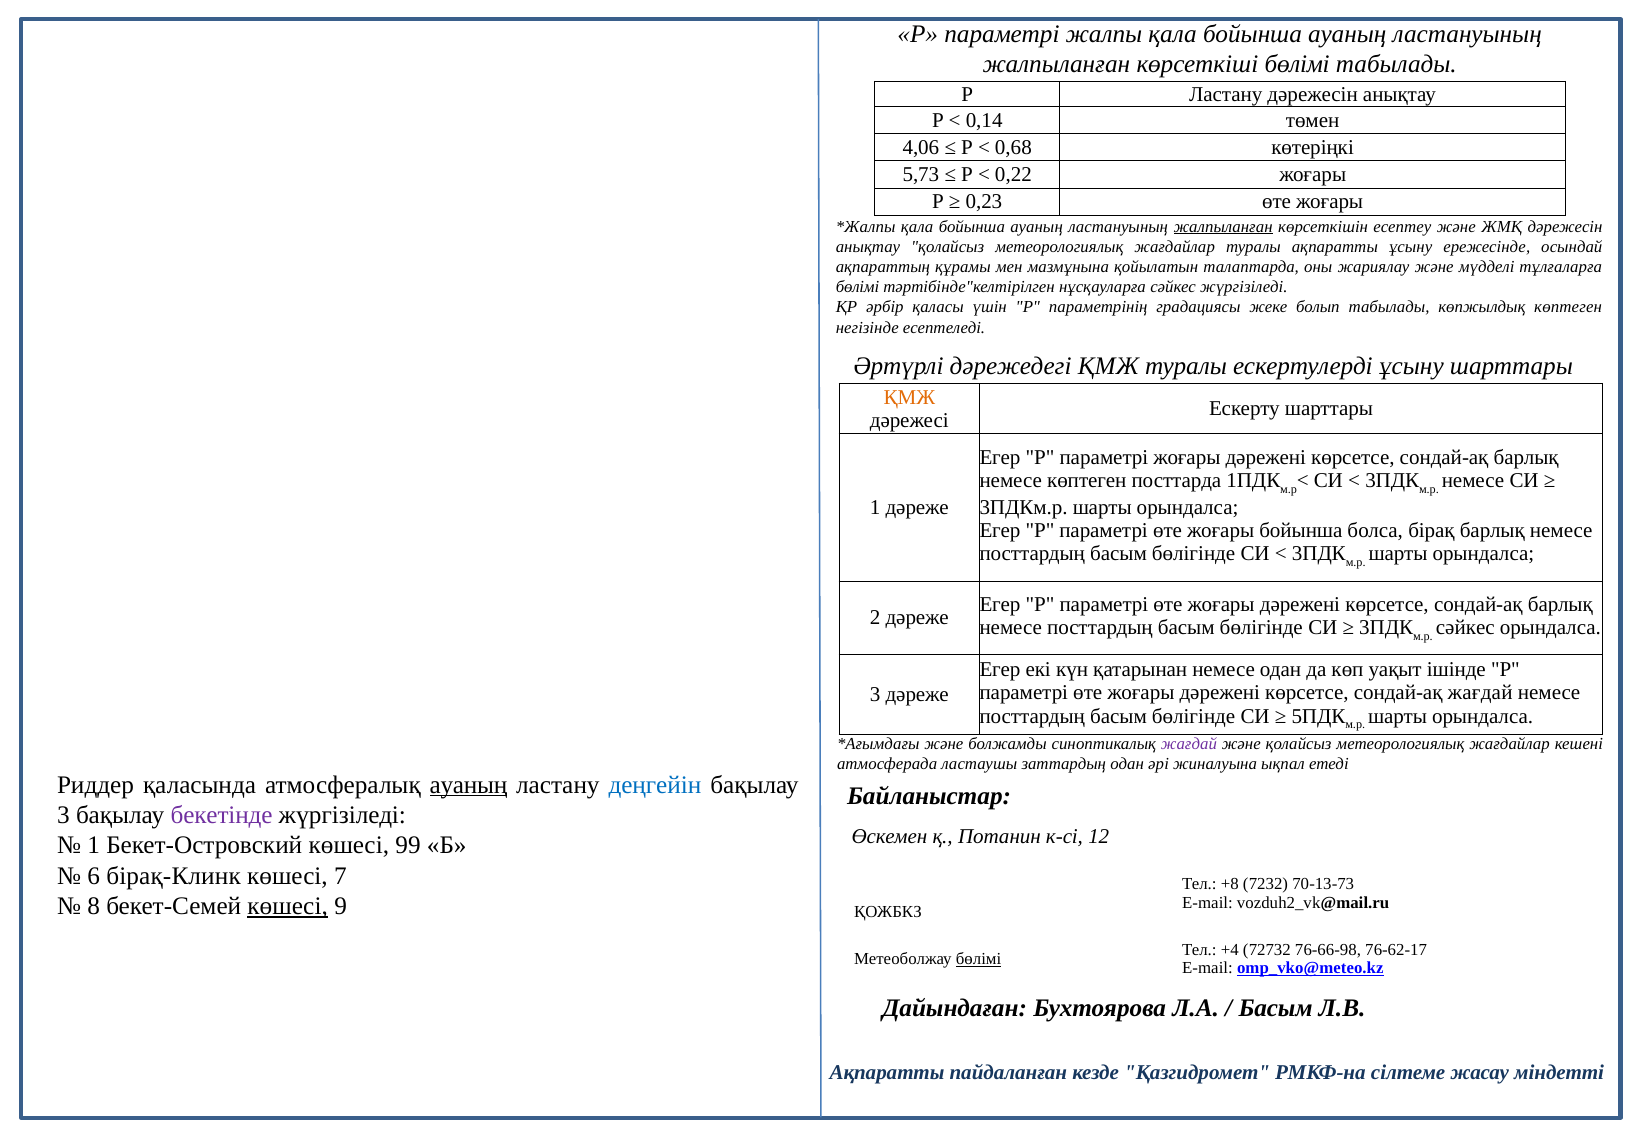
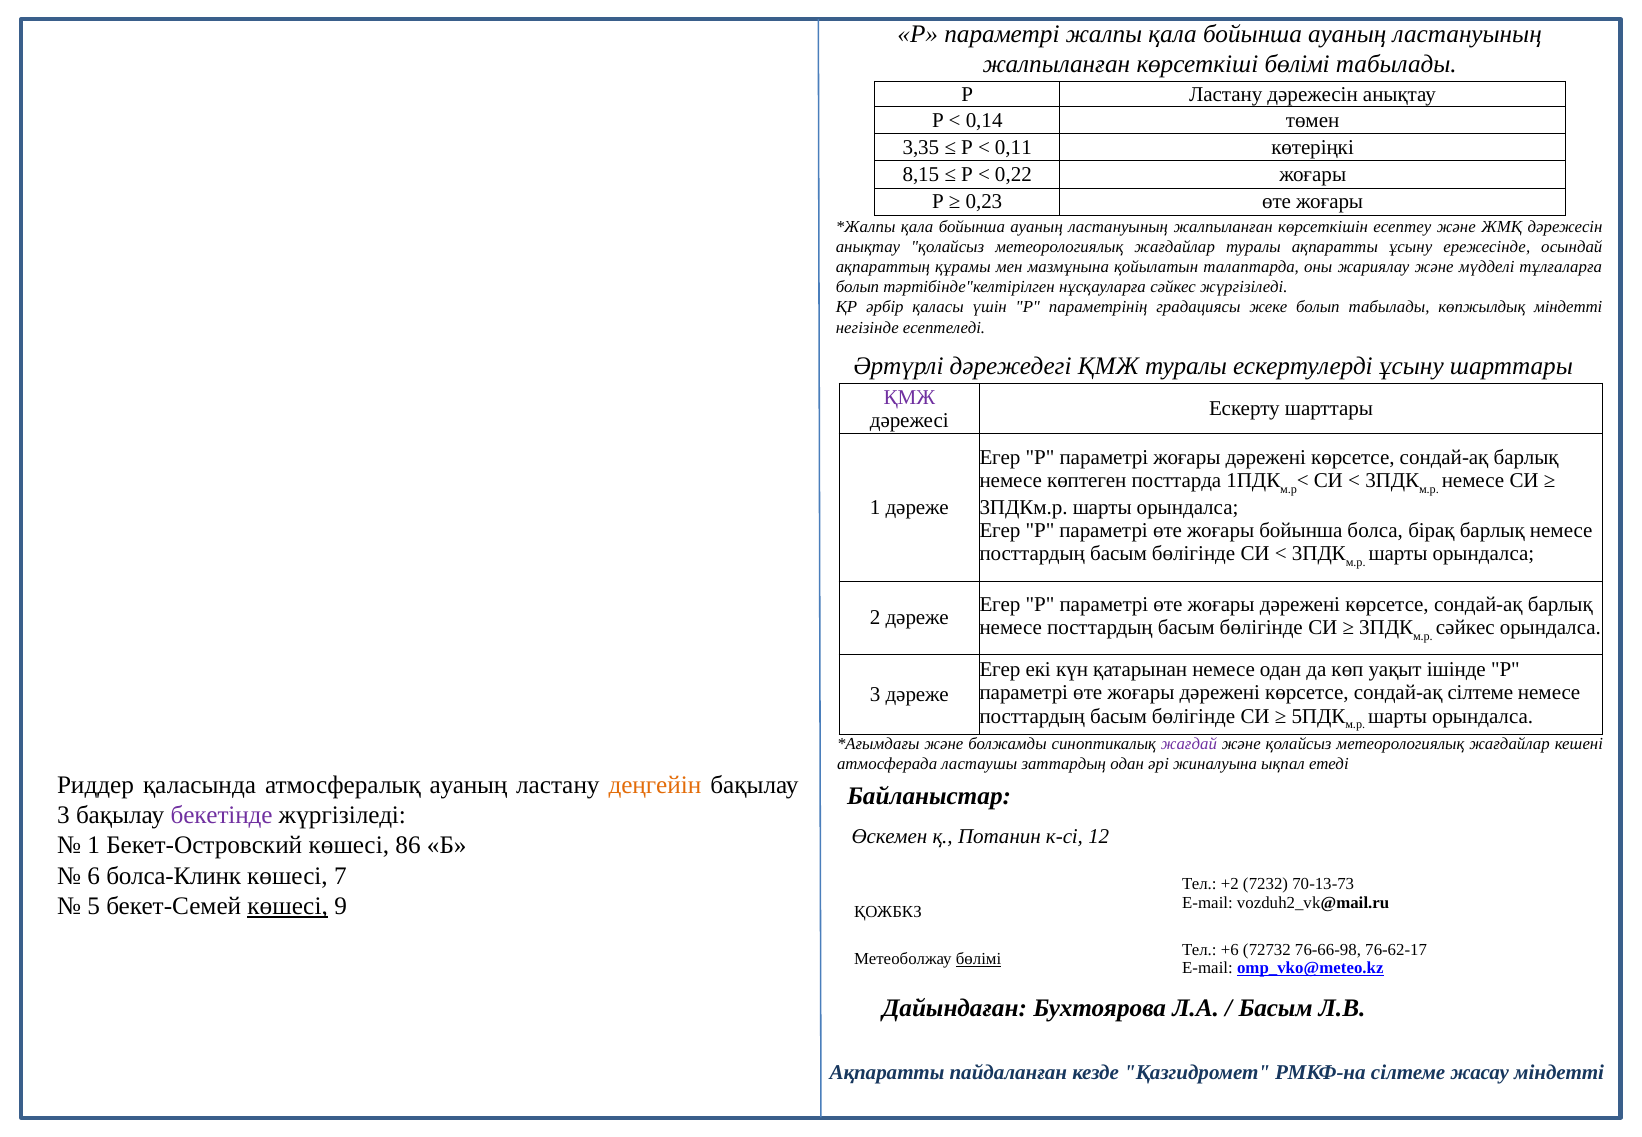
4,06: 4,06 -> 3,35 (921, 147)
0,68: 0,68 -> 0,11 (1013, 147)
5,73: 5,73 -> 8,15 (921, 174)
жалпыланған underline: present -> none (1223, 227)
бөлімі: бөлімі -> болып (857, 287)
көпжылдық көптеген: көптеген -> міндетті (1568, 307)
ҚМЖ colour: orange -> purple (909, 397)
сондай-ақ жағдай: жағдай -> сілтеме (1480, 693)
ауаның underline: present -> none (468, 785)
деңгейін colour: blue -> orange (655, 785)
99: 99 -> 86 (408, 845)
бірақ-Клинк: бірақ-Клинк -> болса-Клинк (174, 876)
+8: +8 -> +2 (1230, 884)
8: 8 -> 5 (94, 906)
+4: +4 -> +6 (1230, 949)
